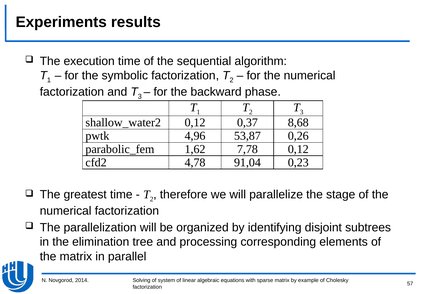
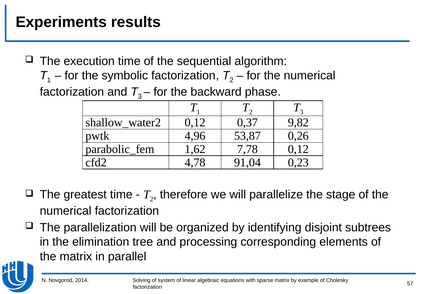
8,68: 8,68 -> 9,82 (298, 122)
